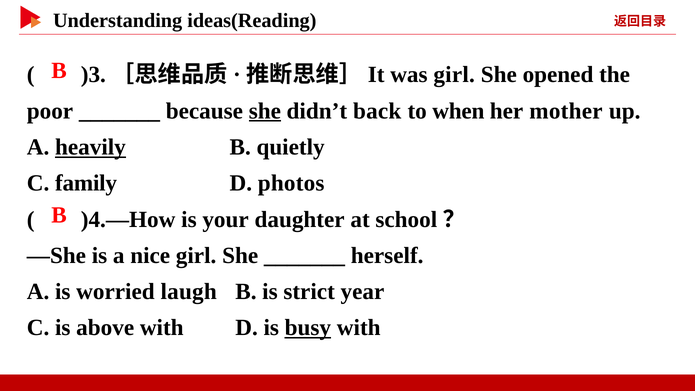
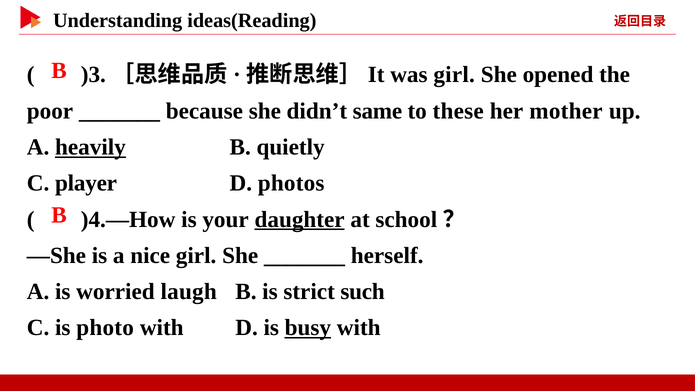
she underline: present -> none (265, 111)
back: back -> same (377, 111)
when: when -> these (458, 111)
family: family -> player (86, 183)
daughter underline: none -> present (300, 219)
year: year -> such (363, 292)
above: above -> photo (105, 328)
